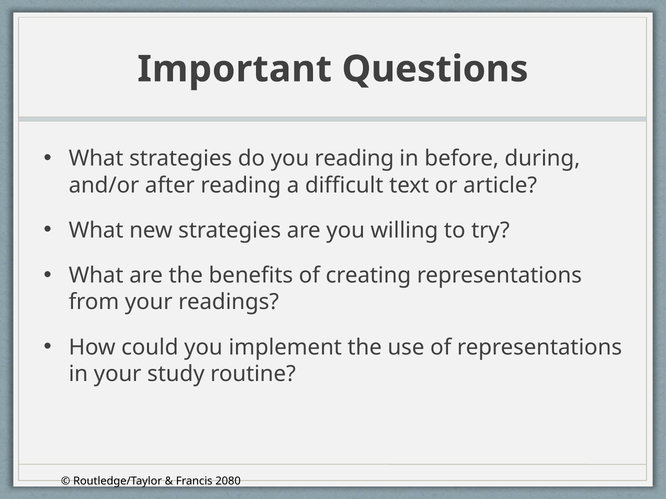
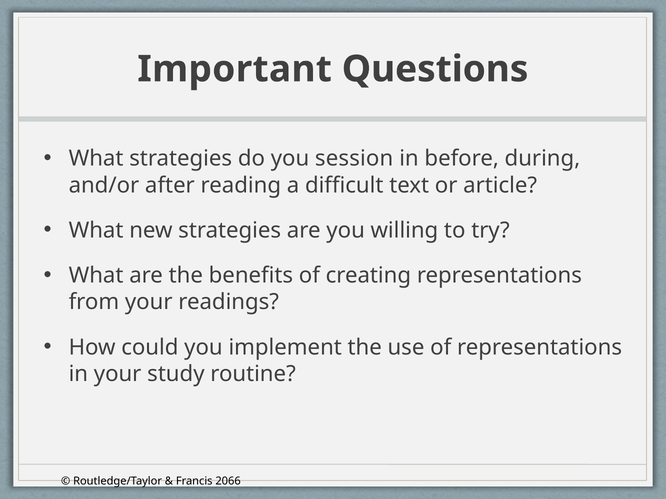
you reading: reading -> session (354, 159)
2080: 2080 -> 2066 (228, 481)
